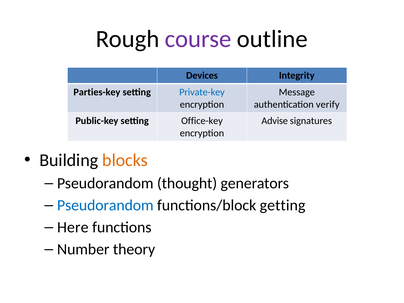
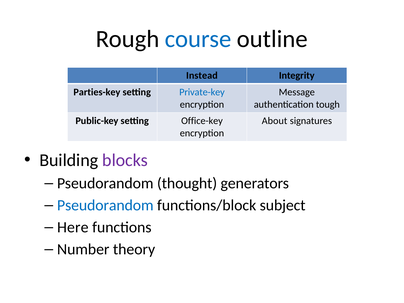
course colour: purple -> blue (198, 39)
Devices: Devices -> Instead (202, 76)
verify: verify -> tough (328, 104)
Advise: Advise -> About (275, 121)
blocks colour: orange -> purple (125, 160)
getting: getting -> subject (283, 205)
